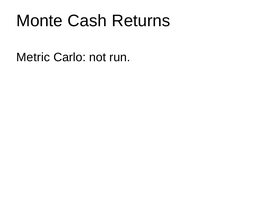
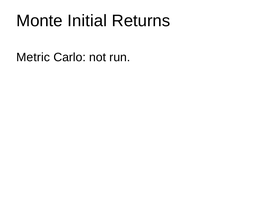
Cash: Cash -> Initial (87, 21)
